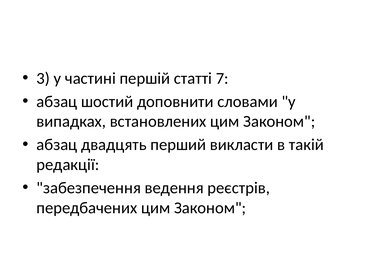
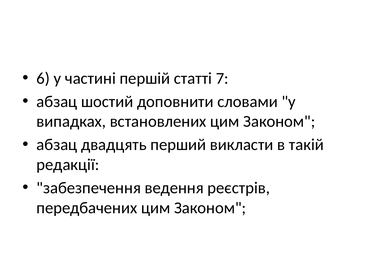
3: 3 -> 6 (43, 78)
